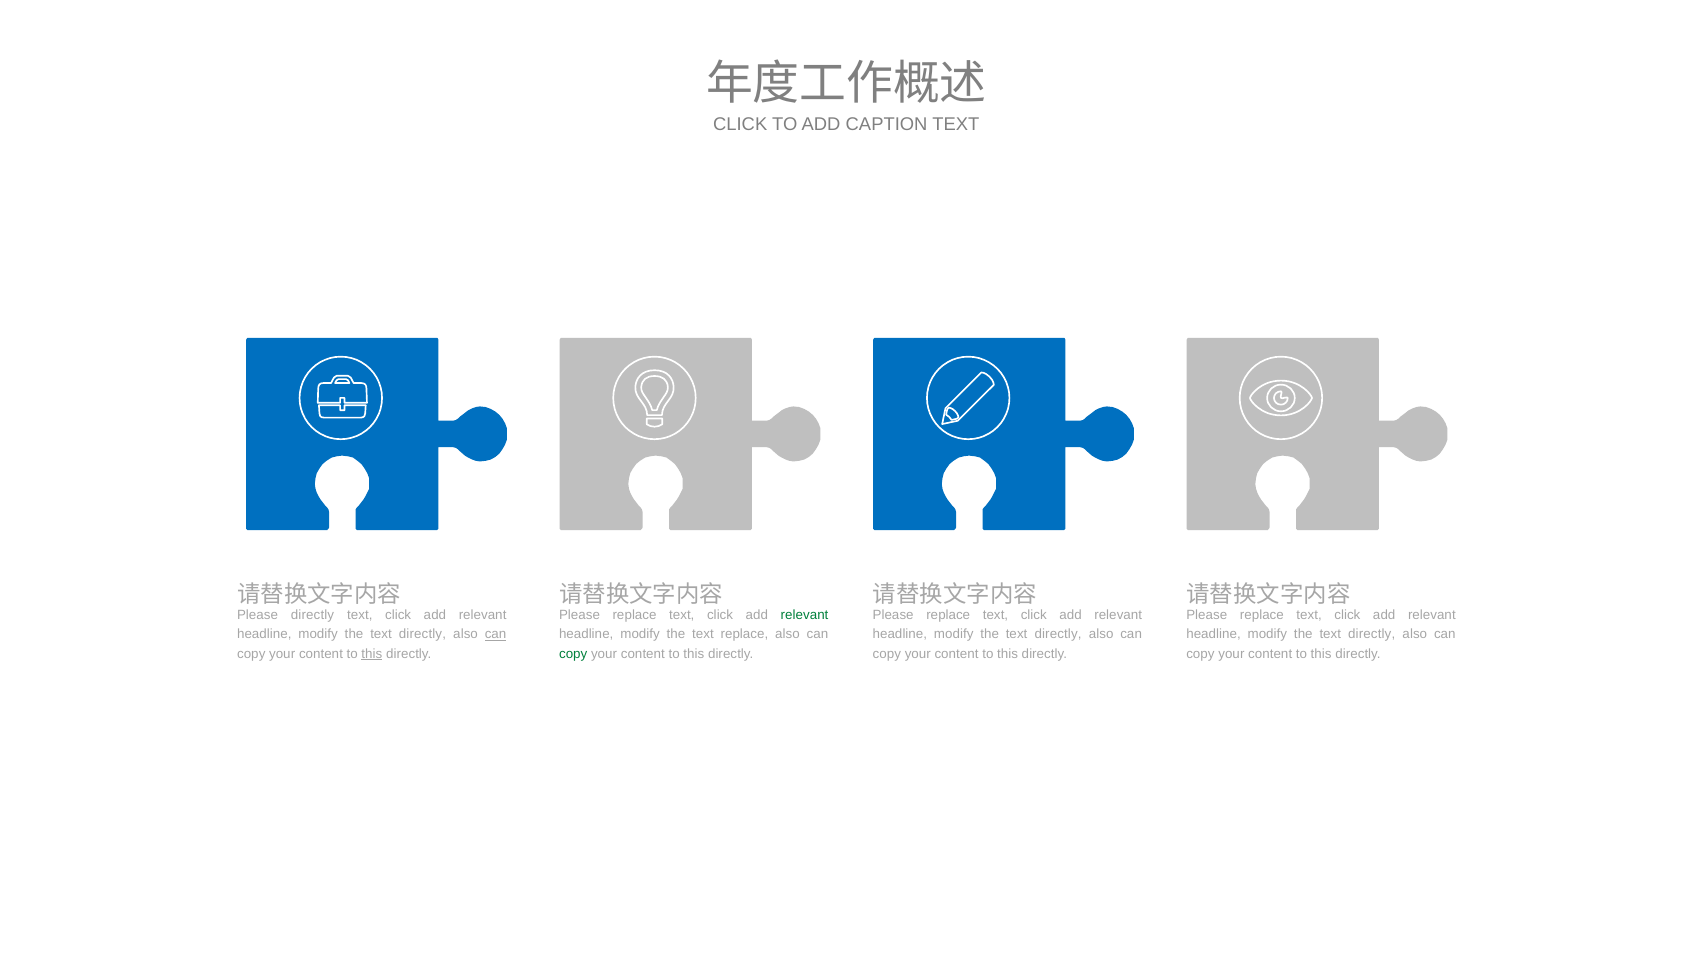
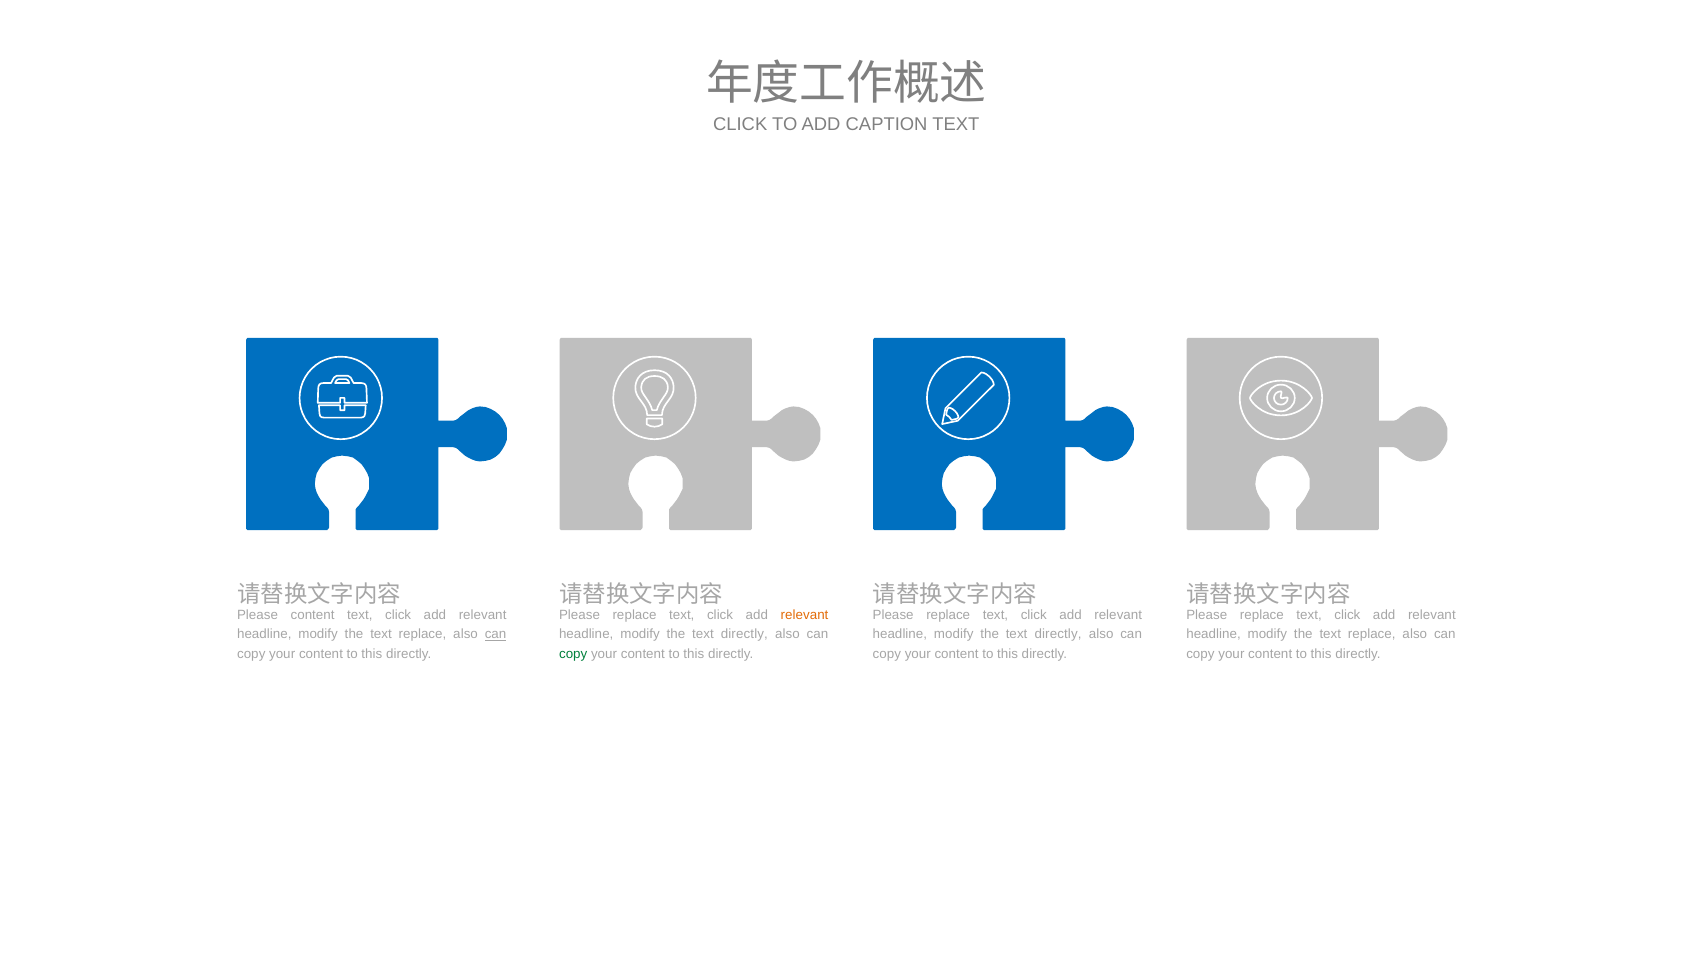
Please directly: directly -> content (313, 615)
relevant colour: green -> orange (805, 615)
directly: directly -> replace (423, 634)
replace: replace -> directly (744, 634)
directly: directly -> replace (1372, 634)
this underline: present -> none (372, 653)
